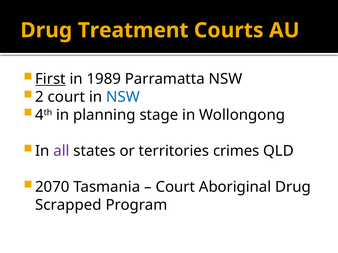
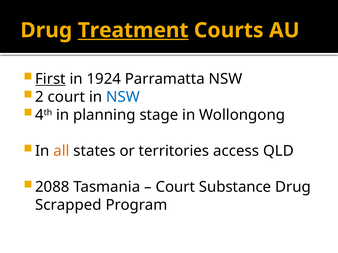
Treatment underline: none -> present (133, 30)
1989: 1989 -> 1924 (104, 79)
all colour: purple -> orange (61, 151)
crimes: crimes -> access (236, 151)
2070: 2070 -> 2088 (52, 187)
Aboriginal: Aboriginal -> Substance (235, 187)
